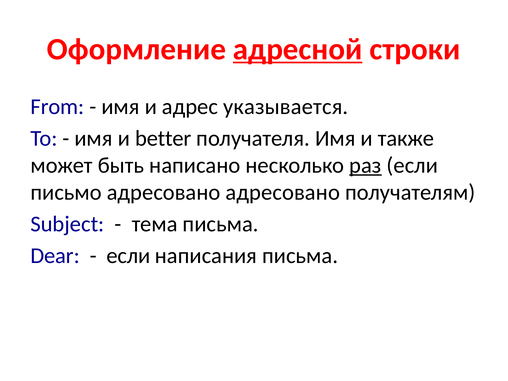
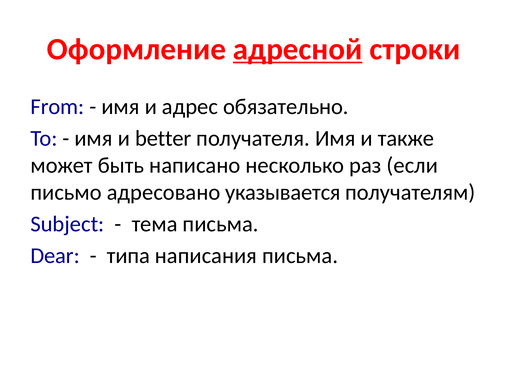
указывается: указывается -> обязательно (286, 107)
раз underline: present -> none (365, 165)
адресовано адресовано: адресовано -> указывается (283, 192)
если: если -> типа (128, 256)
